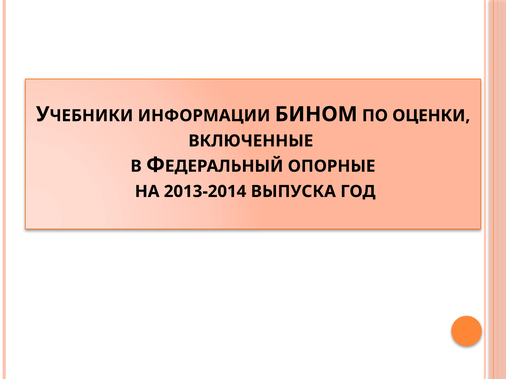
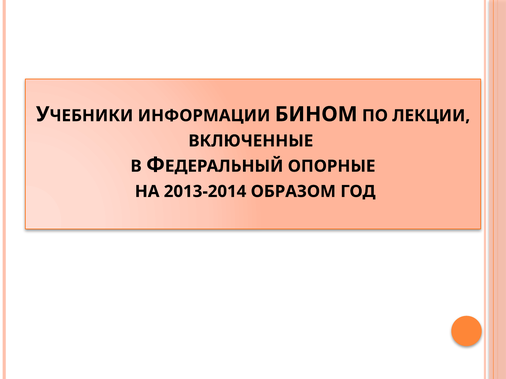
ОЦЕНКИ: ОЦЕНКИ -> ЛЕКЦИИ (431, 116)
ВЫПУСКА: ВЫПУСКА -> ОБРАЗОМ (293, 192)
